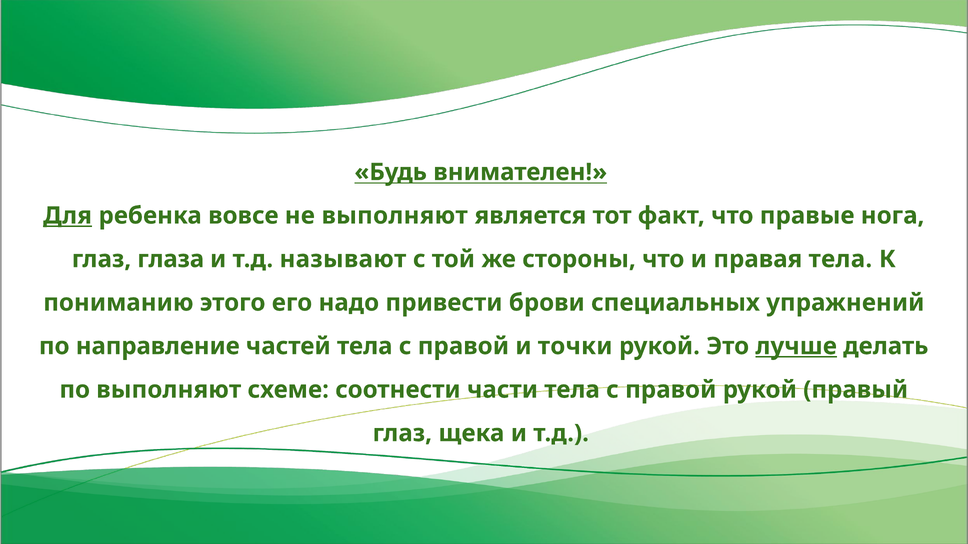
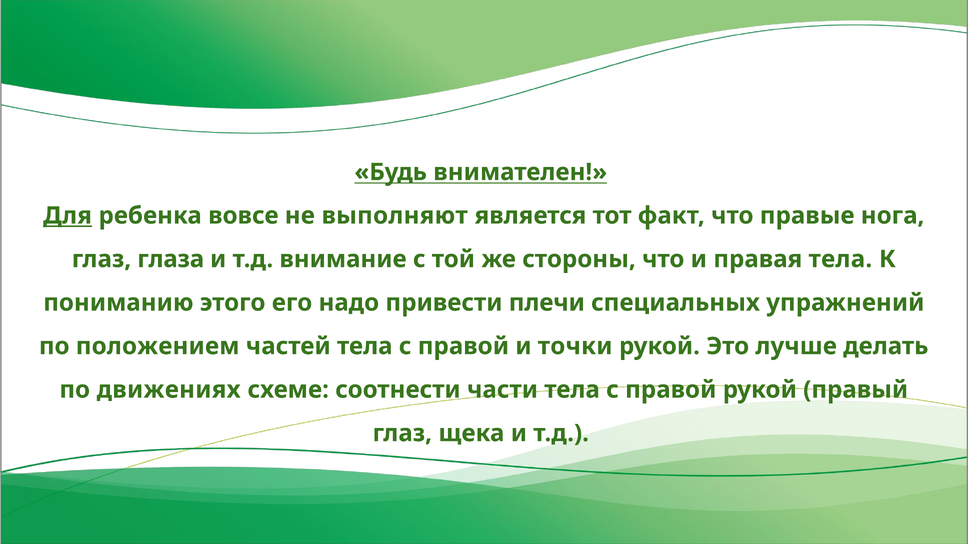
называют: называют -> внимание (343, 259)
брови: брови -> плечи (547, 303)
направление: направление -> положением (158, 347)
лучше underline: present -> none (796, 347)
по выполняют: выполняют -> движениях (169, 390)
